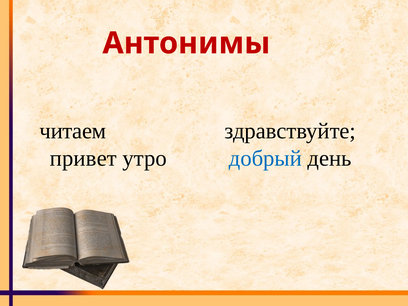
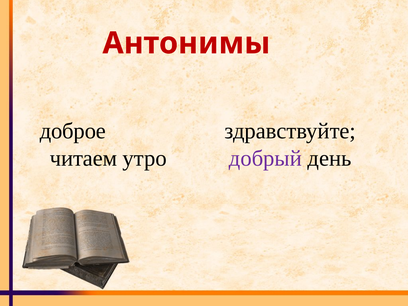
читаем: читаем -> доброе (73, 131)
привет: привет -> читаем (83, 158)
добрый colour: blue -> purple (265, 158)
